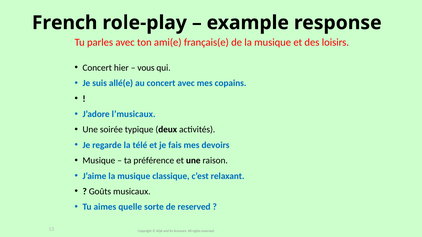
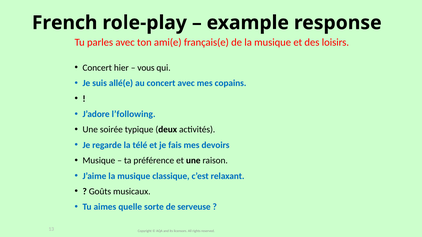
l’musicaux: l’musicaux -> l’following (134, 114)
de reserved: reserved -> serveuse (194, 207)
